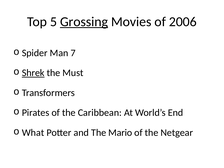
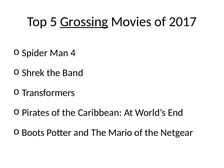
2006: 2006 -> 2017 (183, 22)
7: 7 -> 4 (73, 53)
Shrek underline: present -> none (33, 73)
Must: Must -> Band (73, 73)
What: What -> Boots (33, 133)
